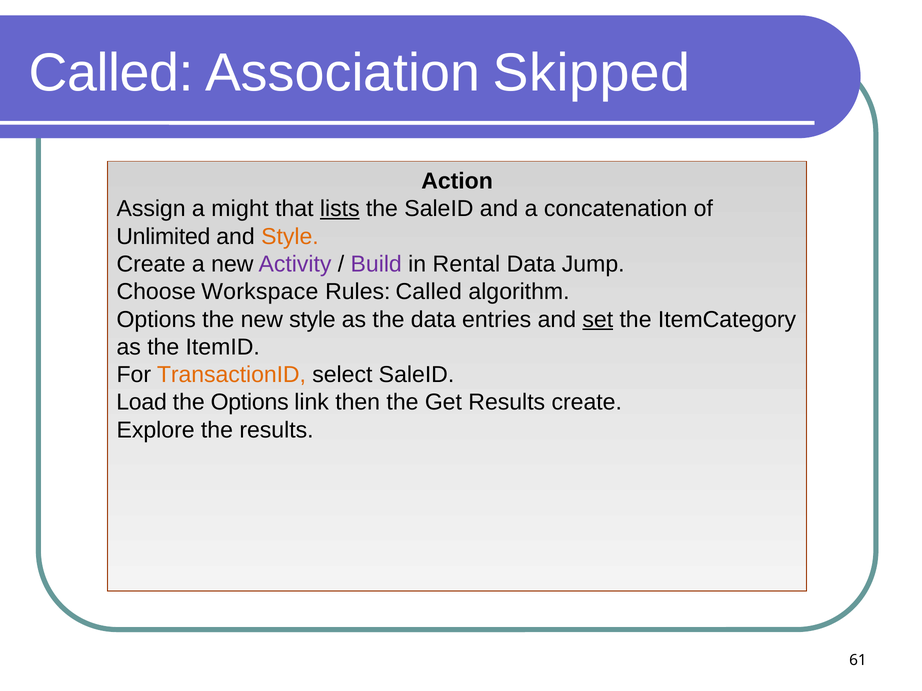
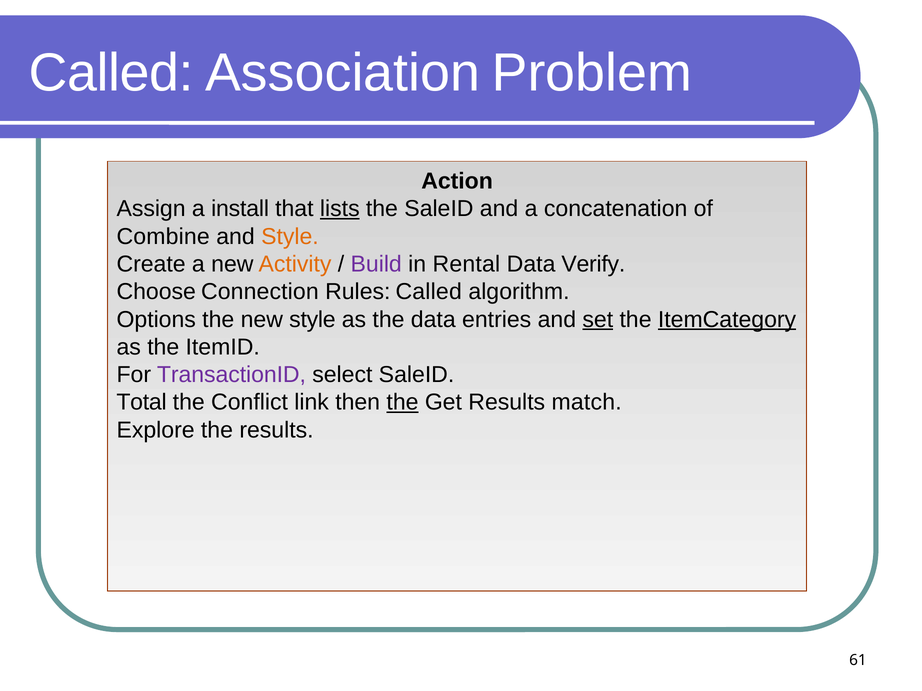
Skipped: Skipped -> Problem (592, 73)
might: might -> install (240, 209)
Unlimited: Unlimited -> Combine (163, 237)
Activity colour: purple -> orange (295, 264)
Jump: Jump -> Verify (593, 264)
Workspace: Workspace -> Connection (260, 292)
ItemCategory underline: none -> present (727, 320)
TransactionID colour: orange -> purple (231, 375)
Load: Load -> Total (142, 403)
the Options: Options -> Conflict (250, 403)
the underline: none -> present (403, 403)
Results create: create -> match (587, 403)
